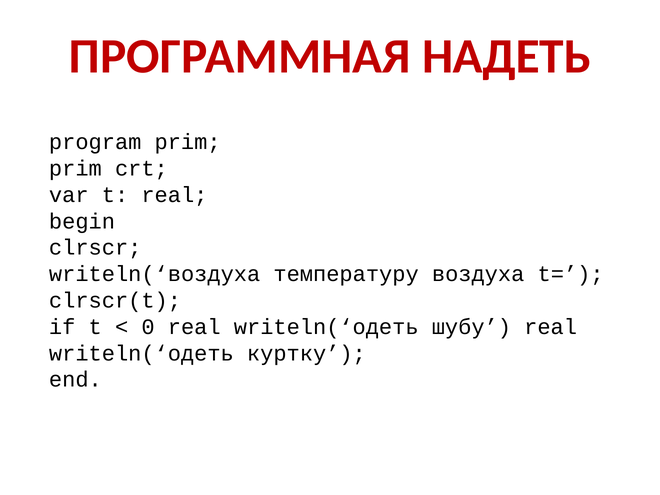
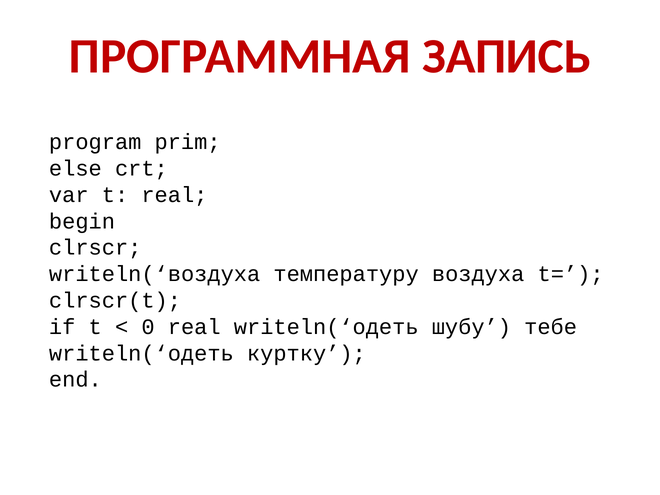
НАДЕТЬ: НАДЕТЬ -> ЗАПИСЬ (507, 57)
prim: prim -> else (75, 168)
шубу real: real -> тебе (551, 327)
